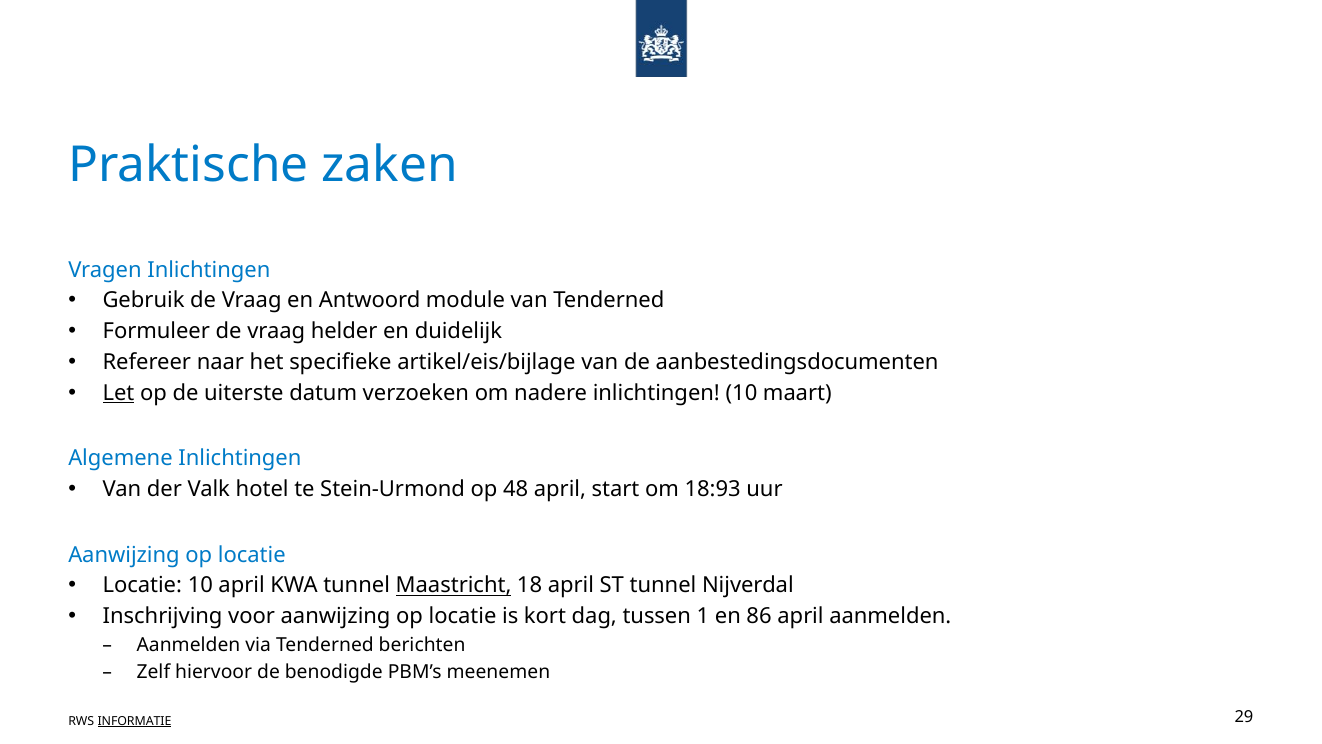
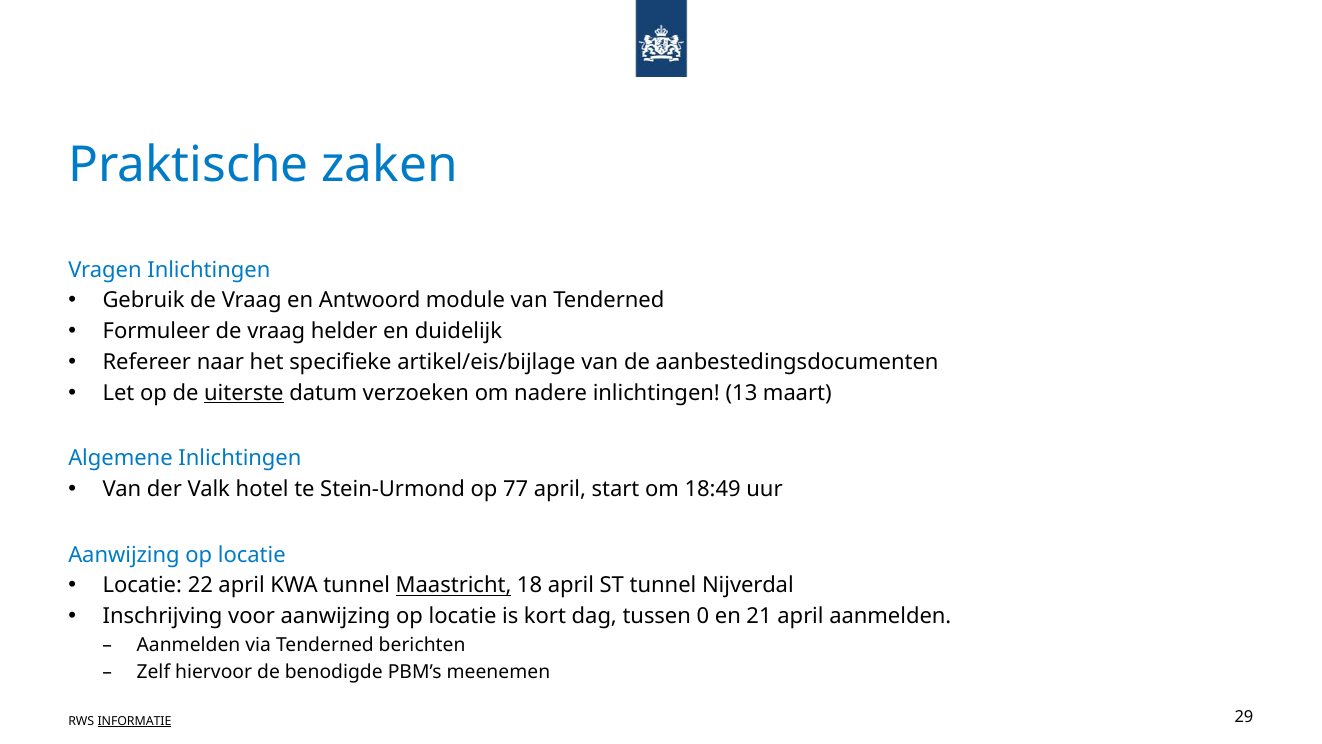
Let underline: present -> none (119, 393)
uiterste underline: none -> present (244, 393)
inlichtingen 10: 10 -> 13 (741, 393)
48: 48 -> 77 (516, 489)
18:93: 18:93 -> 18:49 (713, 489)
Locatie 10: 10 -> 22 (200, 585)
1: 1 -> 0 (703, 616)
86: 86 -> 21 (759, 616)
